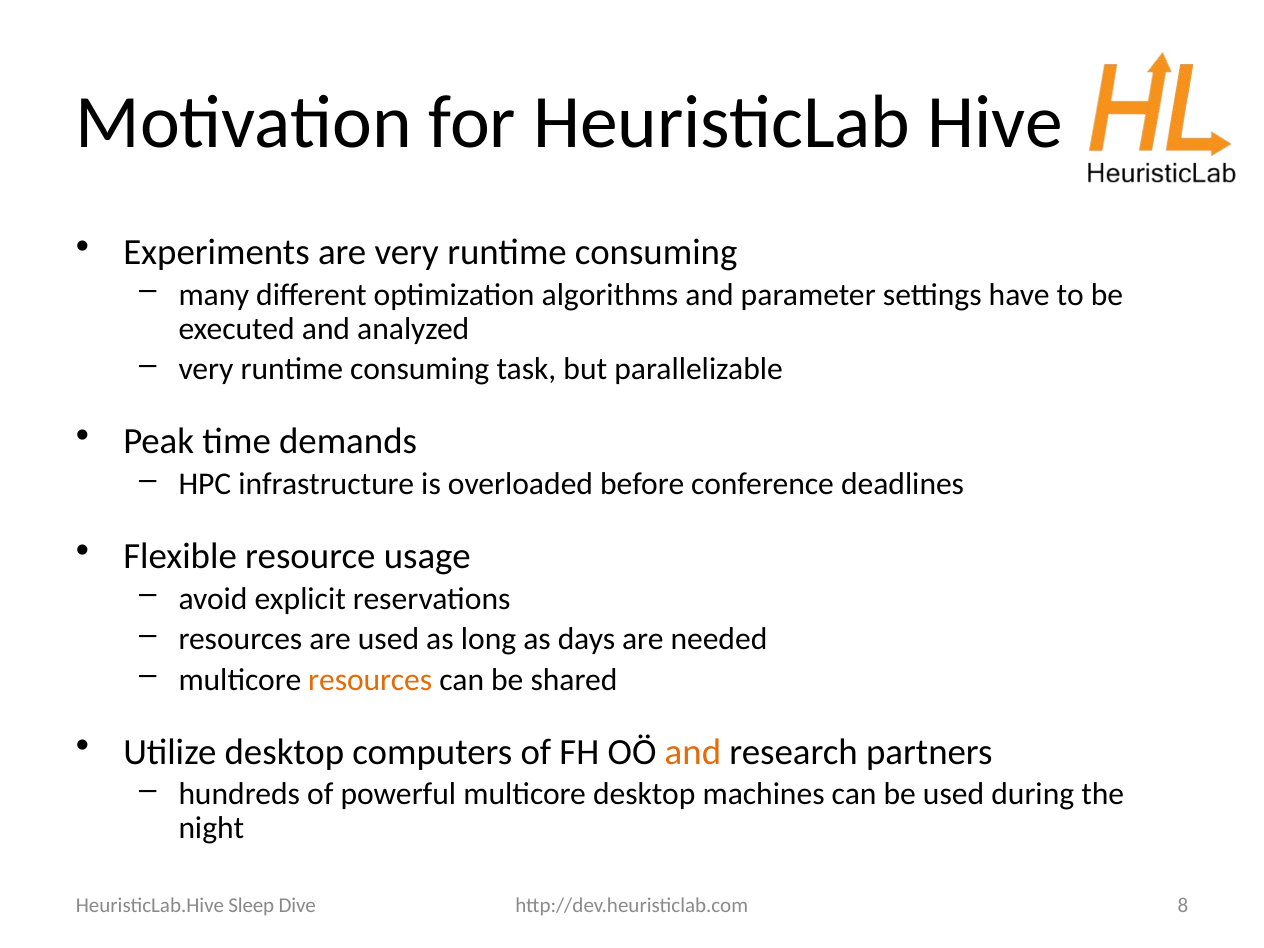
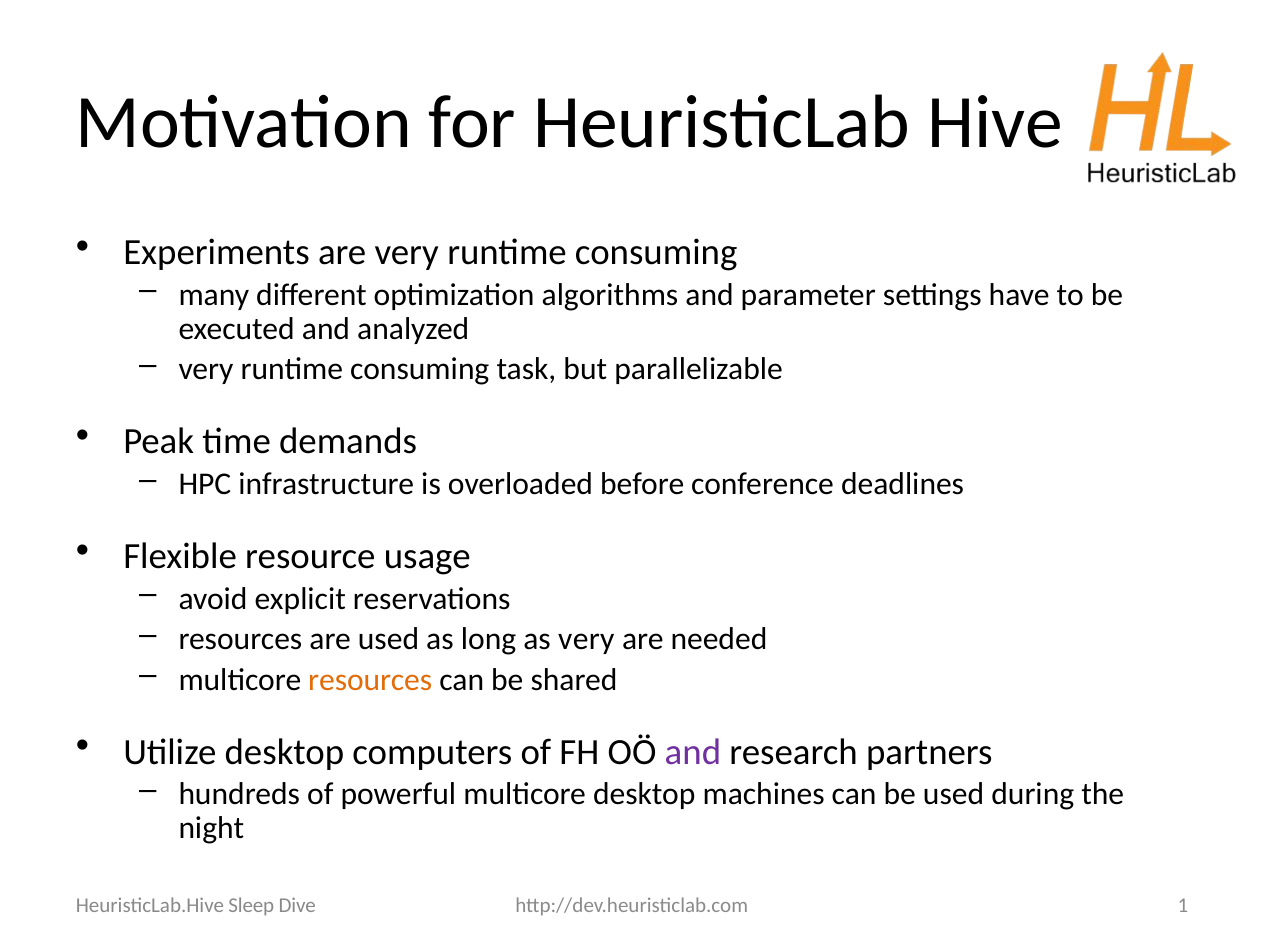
as days: days -> very (586, 639)
and colour: orange -> purple (693, 752)
8: 8 -> 1 (1183, 905)
